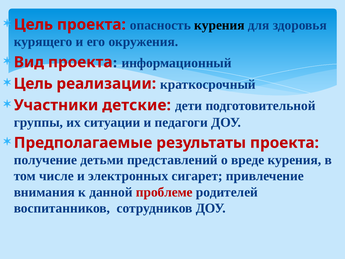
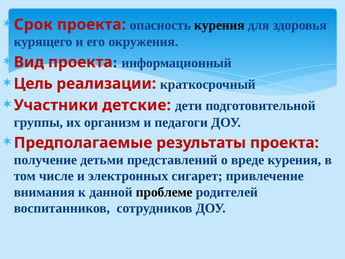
Цель: Цель -> Срок (33, 25)
ситуации: ситуации -> организм (112, 122)
проблеме colour: red -> black (164, 192)
